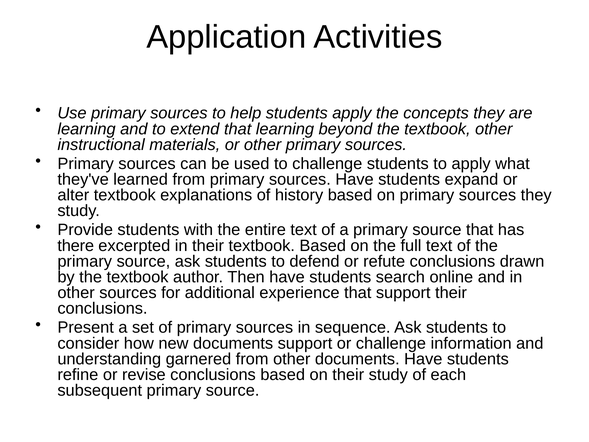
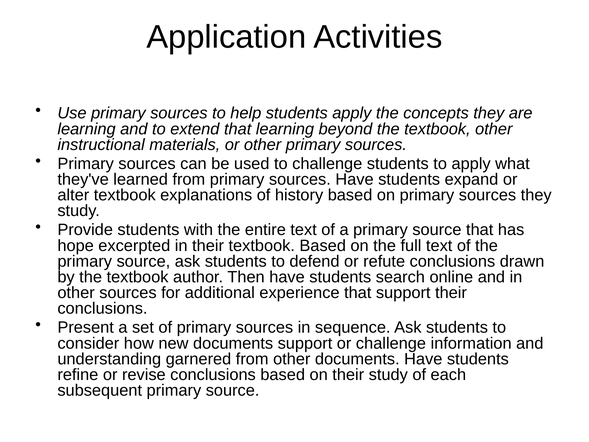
there: there -> hope (76, 246)
